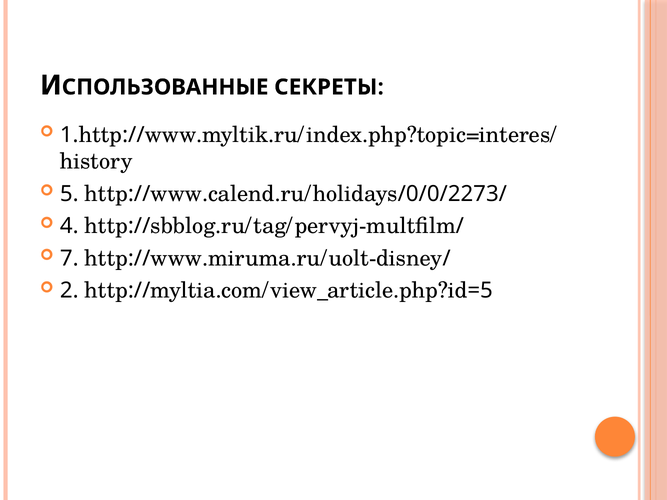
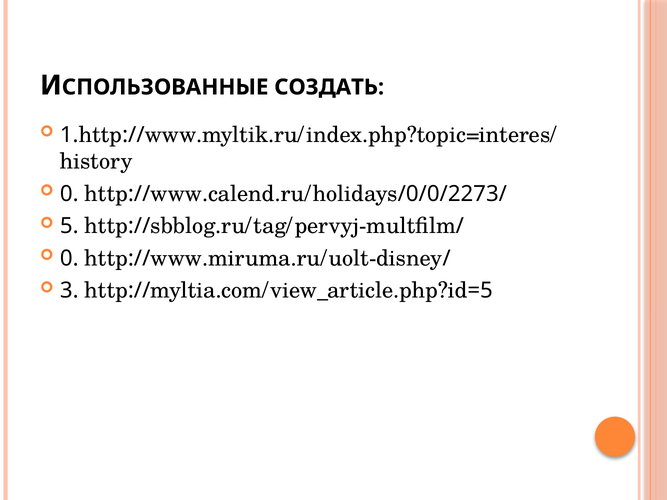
СЕКРЕТЫ: СЕКРЕТЫ -> СОЗДАТЬ (329, 87)
5: 5 -> 0 (69, 194)
4: 4 -> 5 (69, 226)
7: 7 -> 0 (69, 258)
2: 2 -> 3 (69, 291)
